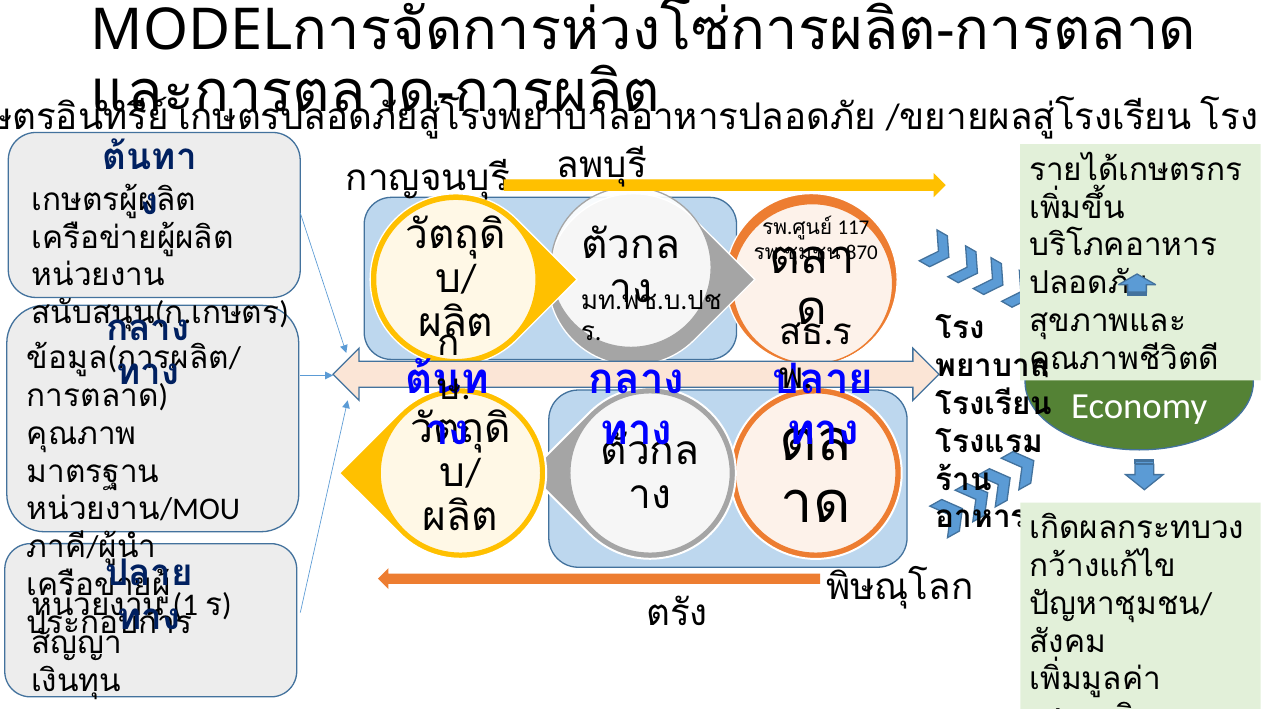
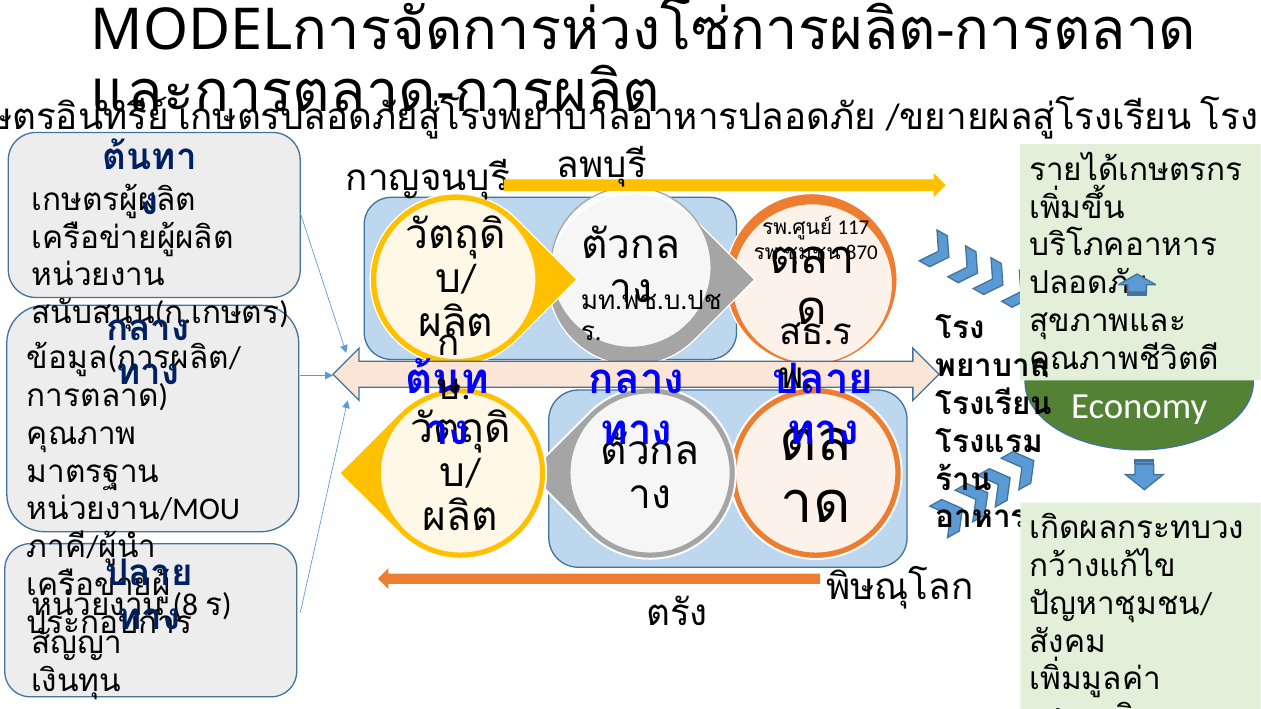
1: 1 -> 8 (185, 606)
